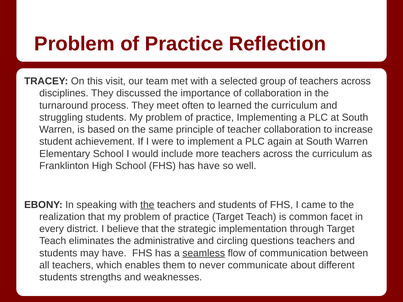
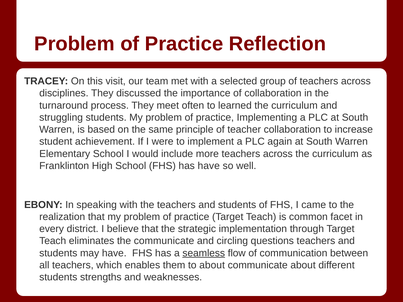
the underline: present -> none (147, 205)
the administrative: administrative -> communicate (164, 241)
to never: never -> about (212, 265)
